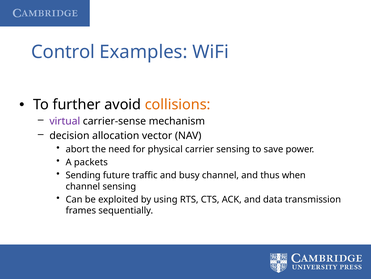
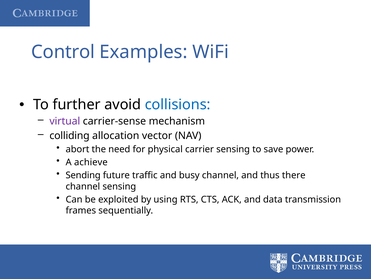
collisions colour: orange -> blue (178, 104)
decision: decision -> colliding (69, 135)
packets: packets -> achieve (91, 162)
when: when -> there (294, 175)
